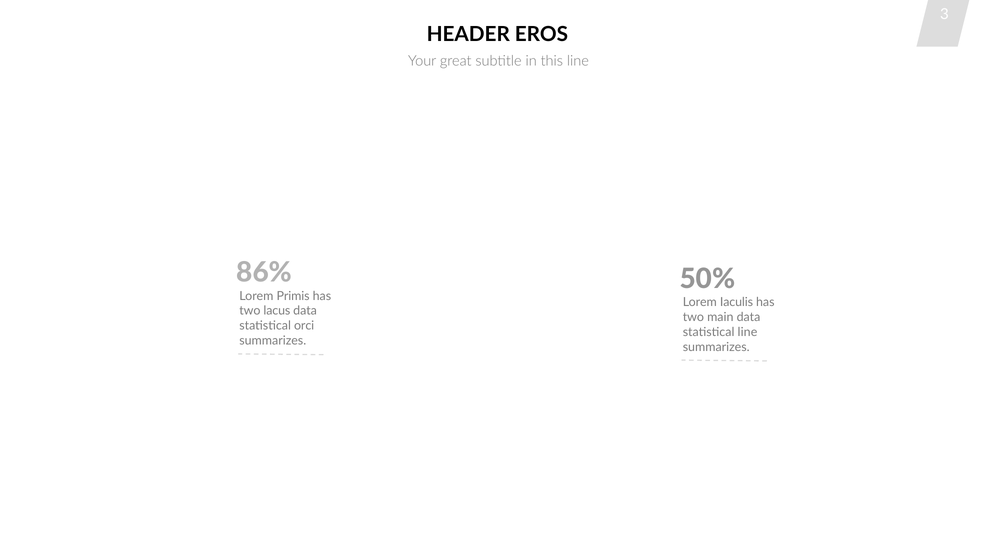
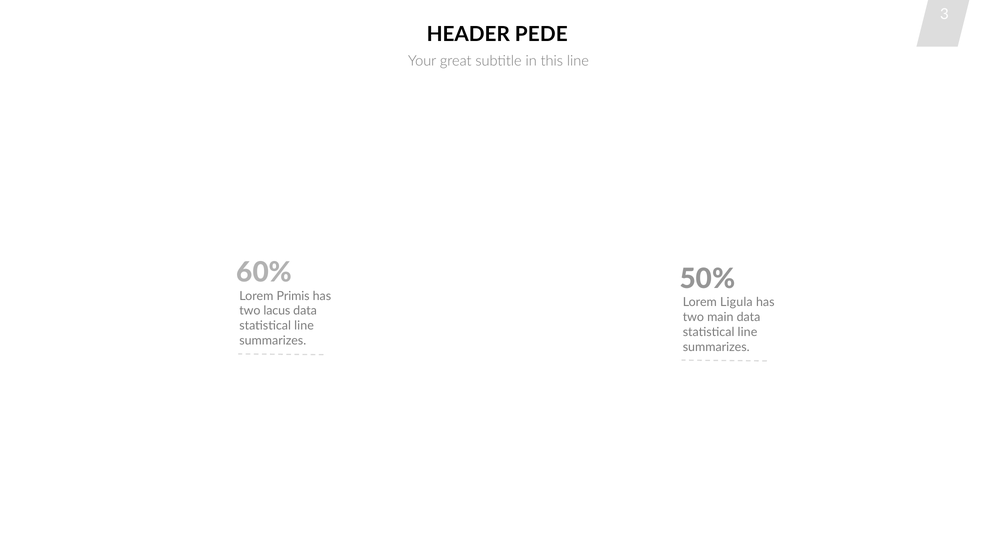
EROS: EROS -> PEDE (541, 34)
86%: 86% -> 60% (264, 273)
Iaculis: Iaculis -> Ligula (736, 302)
orci: orci -> line (304, 326)
